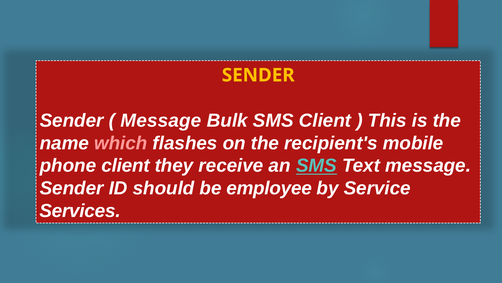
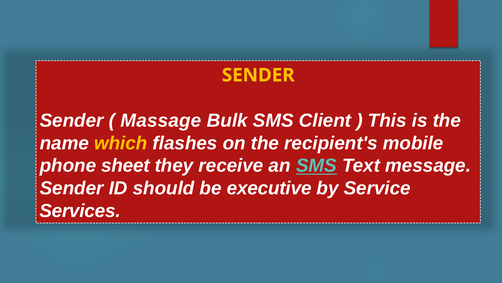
Message: Message -> Massage (161, 120)
which colour: pink -> yellow (121, 143)
phone client: client -> sheet (126, 165)
employee: employee -> executive (269, 188)
